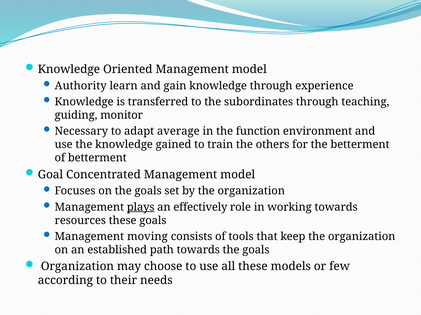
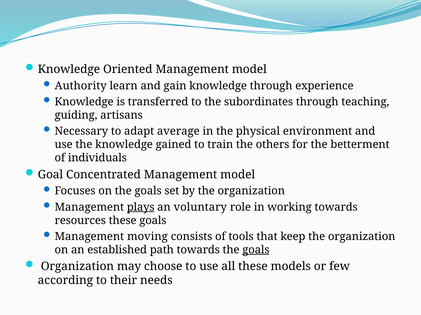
monitor: monitor -> artisans (121, 115)
function: function -> physical (258, 132)
of betterment: betterment -> individuals (97, 158)
effectively: effectively -> voluntary (200, 208)
goals underline: none -> present (256, 250)
